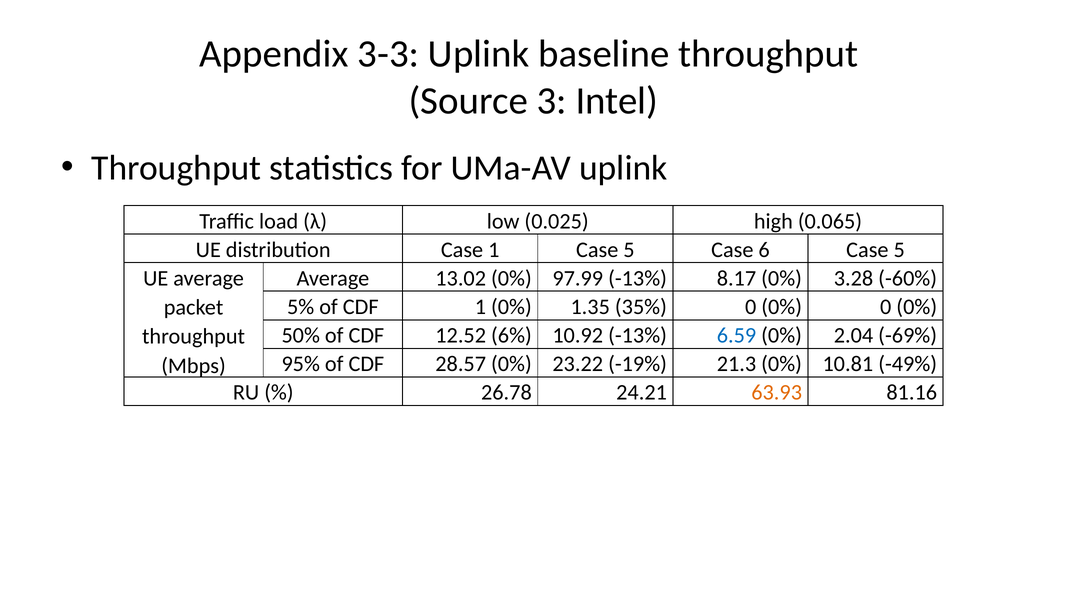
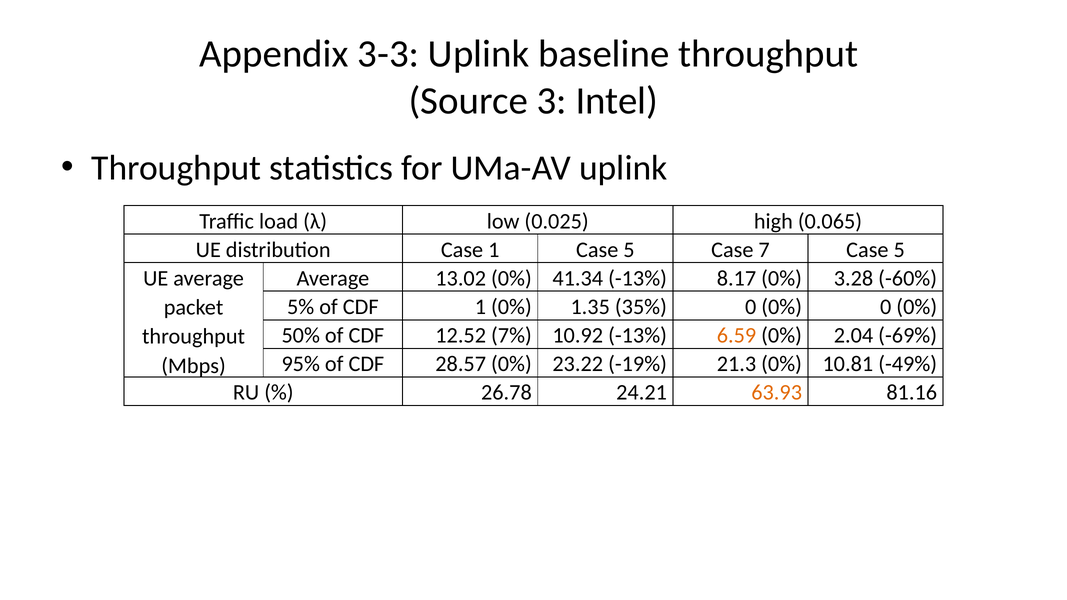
6: 6 -> 7 (764, 250)
97.99: 97.99 -> 41.34 (578, 278)
6%: 6% -> 7% (511, 336)
6.59 colour: blue -> orange (736, 336)
